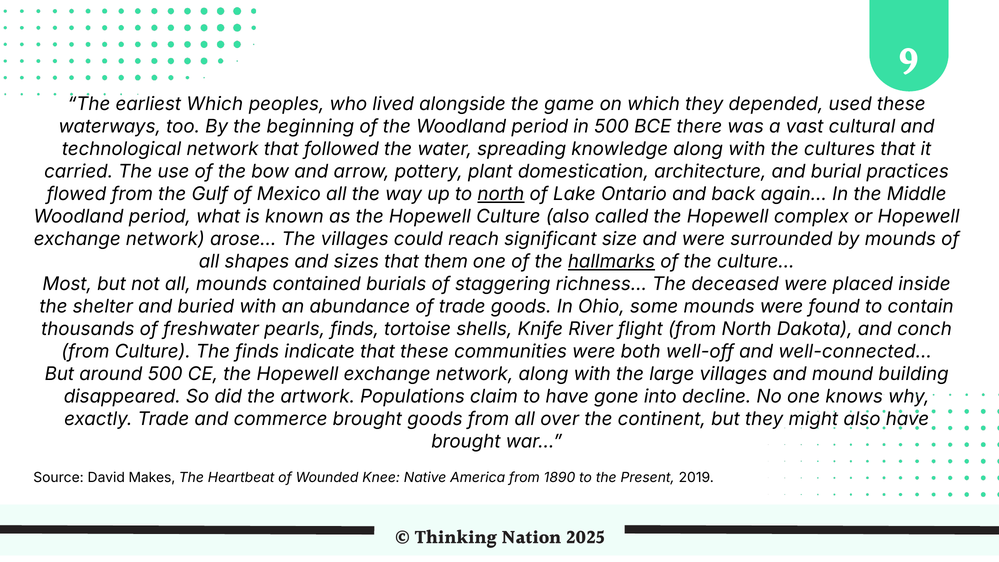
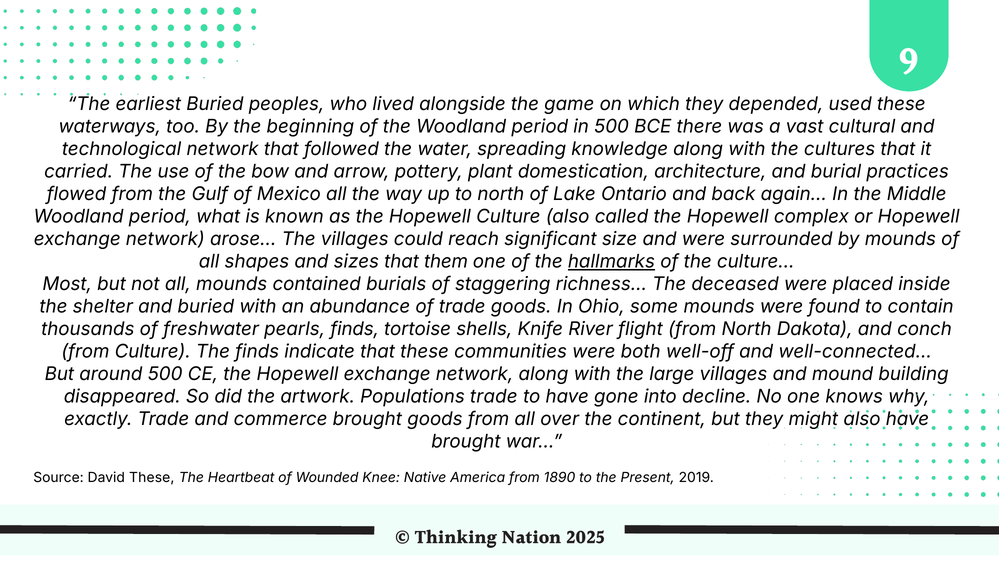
earliest Which: Which -> Buried (215, 104)
north underline: present -> none (501, 194)
Populations claim: claim -> trade (494, 397)
David Makes: Makes -> These (152, 477)
